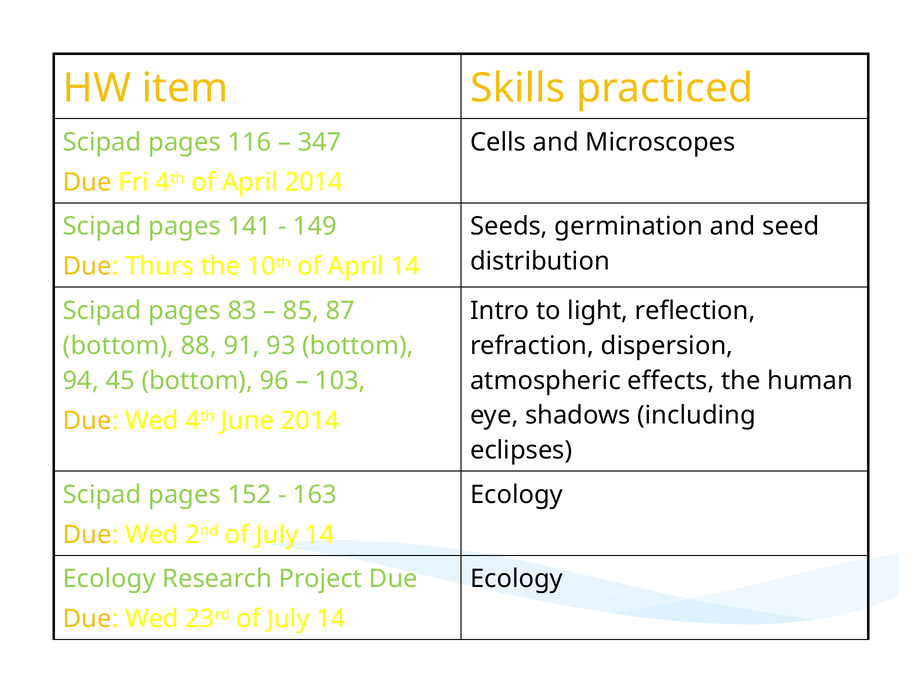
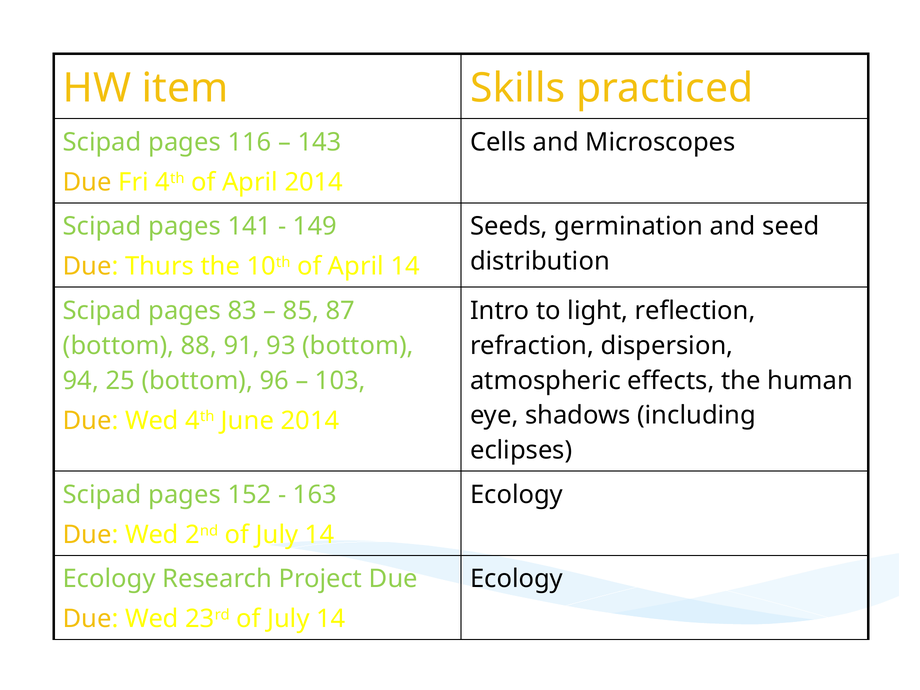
347: 347 -> 143 (319, 142)
45: 45 -> 25 (120, 381)
